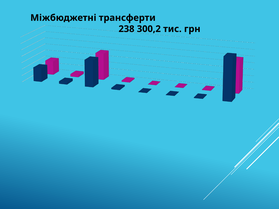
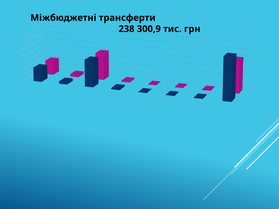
300,2: 300,2 -> 300,9 (149, 29)
